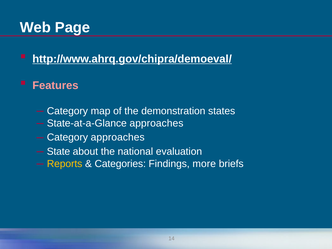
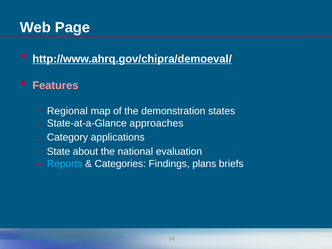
Category: Category -> Regional (67, 111)
Category approaches: approaches -> applications (118, 137)
Reports colour: yellow -> light blue (65, 164)
more: more -> plans (204, 164)
